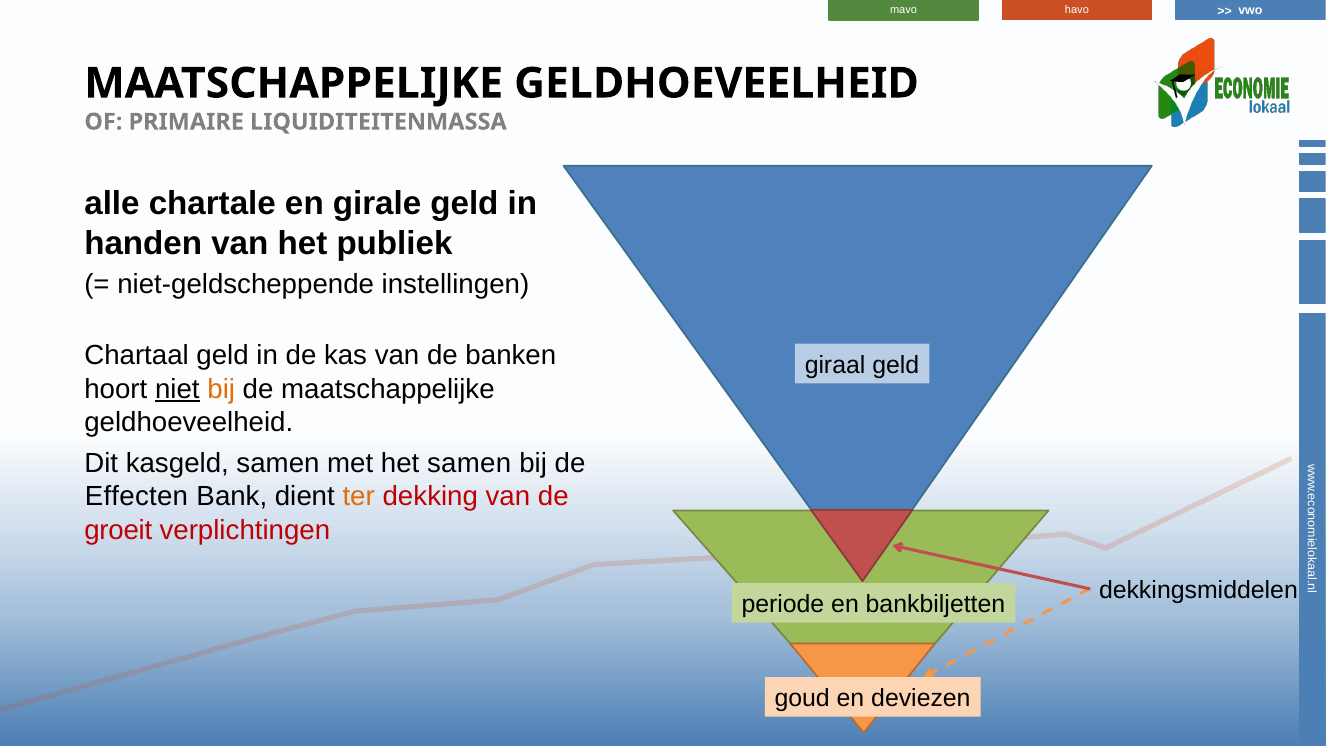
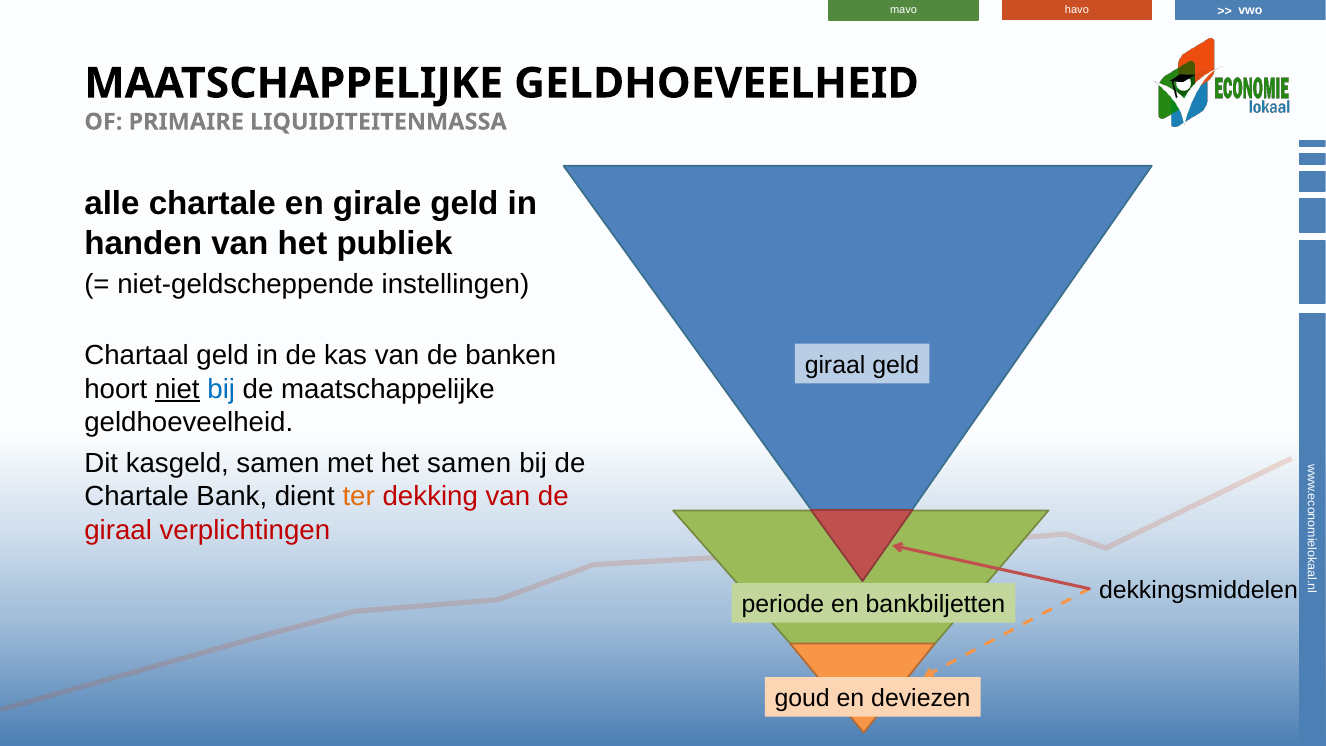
bij colour: orange -> blue (221, 389)
Effecten: Effecten -> Chartale (137, 497)
groeit: groeit -> giraal (118, 530)
